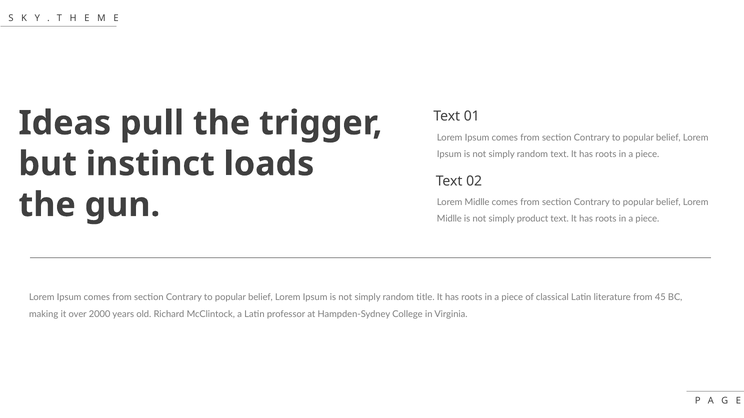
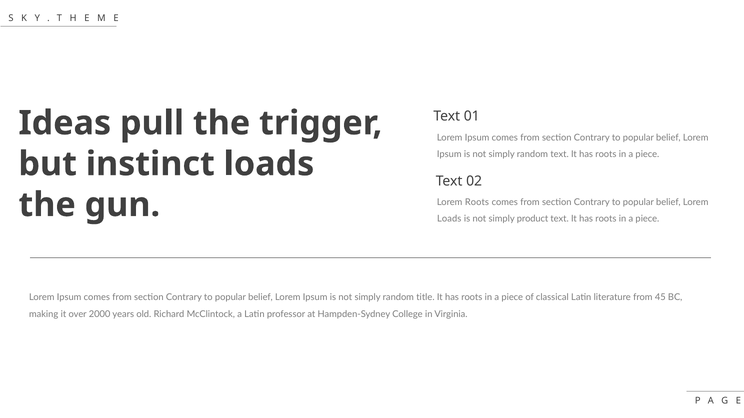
Midlle: Midlle -> Roots (477, 202)
Midlle: Midlle -> Loads (449, 219)
